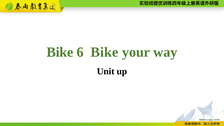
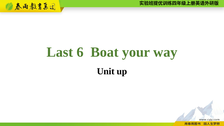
Bike: Bike -> Last (60, 52)
6 Bike: Bike -> Boat (105, 52)
